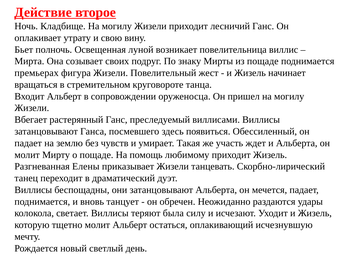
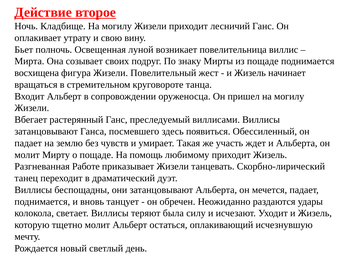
премьерах: премьерах -> восхищена (37, 73)
Елены: Елены -> Работе (86, 167)
